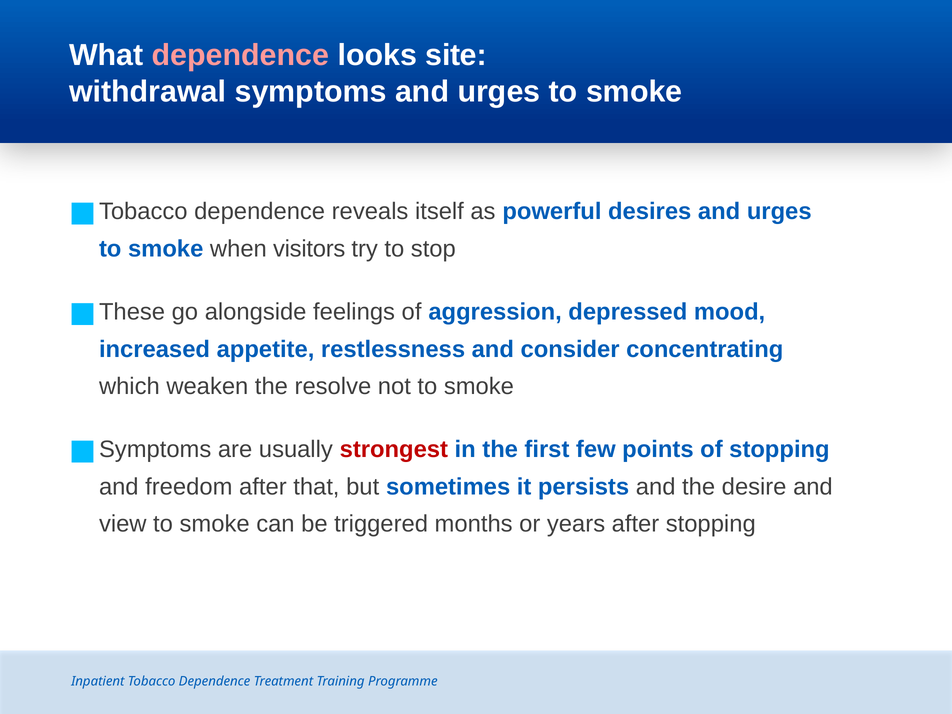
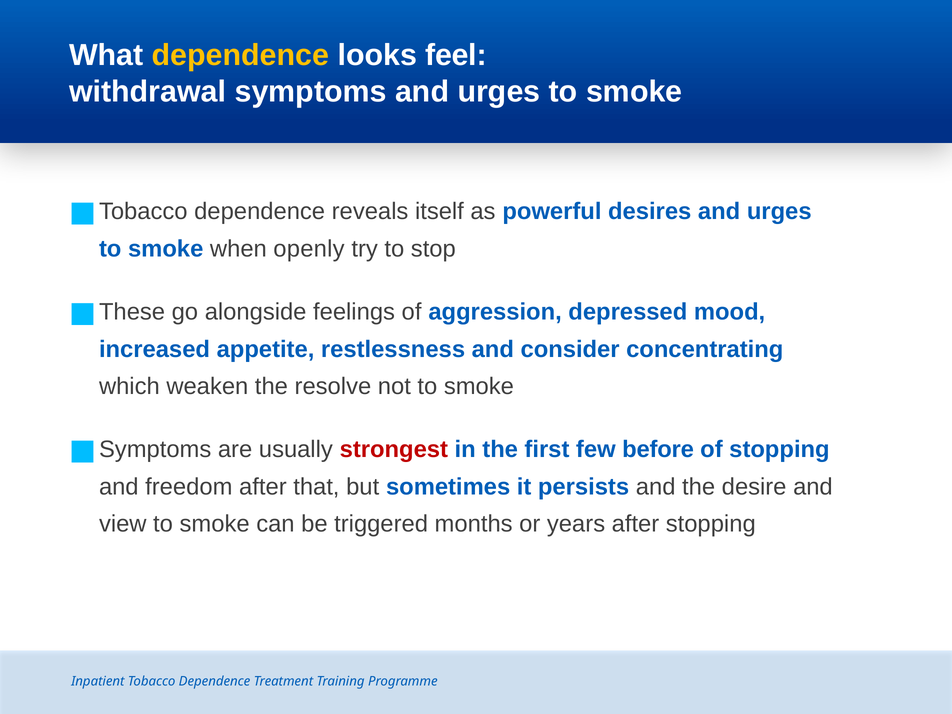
dependence colour: pink -> yellow (240, 55)
site: site -> feel (456, 55)
visitors: visitors -> openly (309, 249)
points: points -> before (658, 450)
